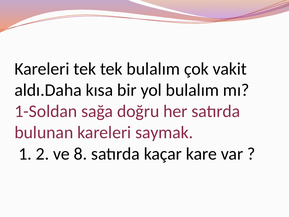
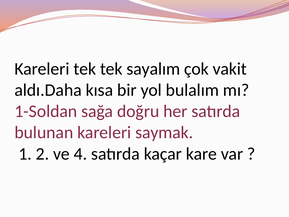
tek bulalım: bulalım -> sayalım (153, 69)
8: 8 -> 4 (80, 154)
